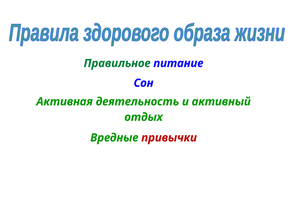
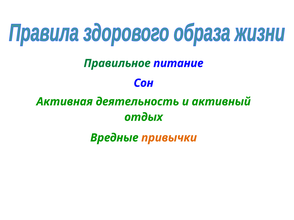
привычки colour: red -> orange (169, 138)
